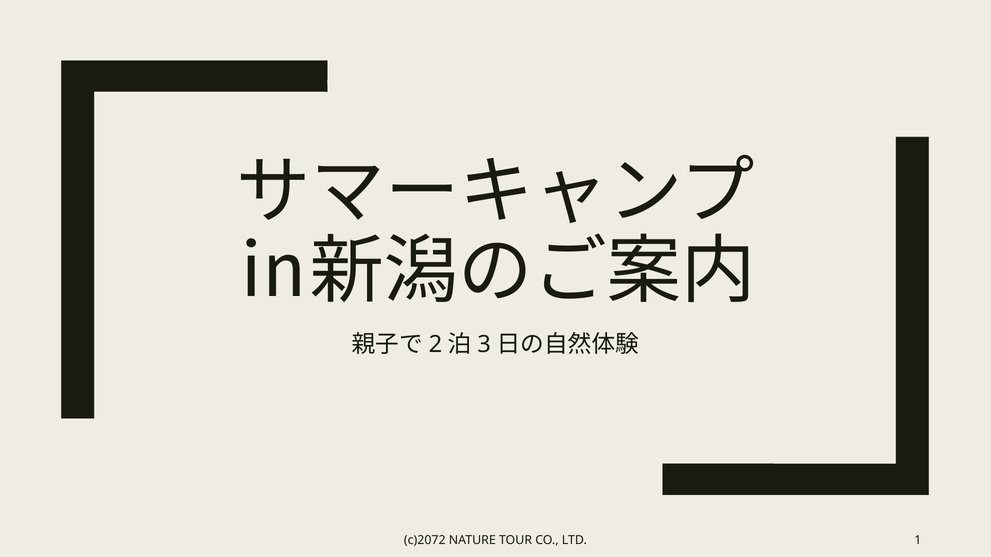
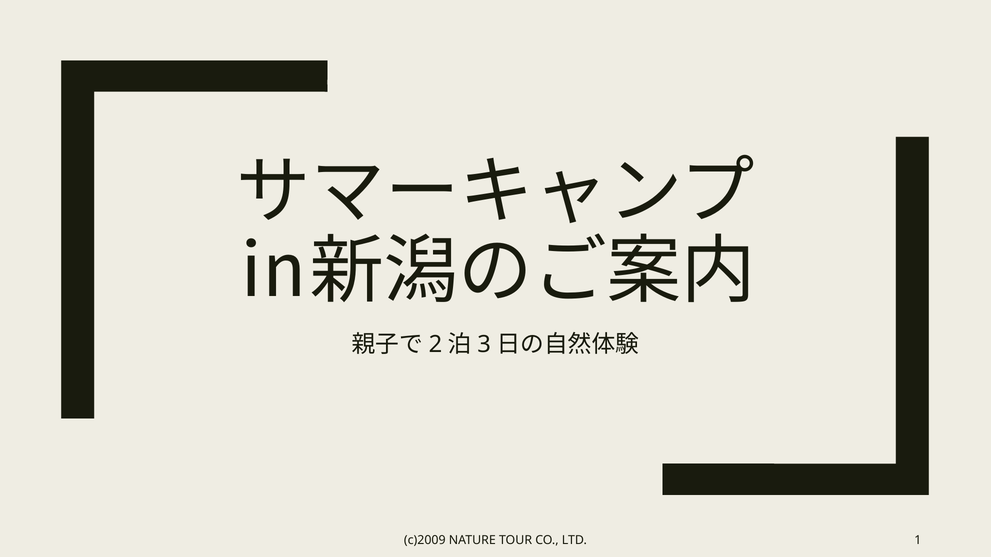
c)2072: c)2072 -> c)2009 (425, 541)
